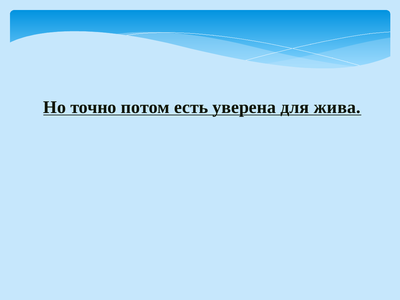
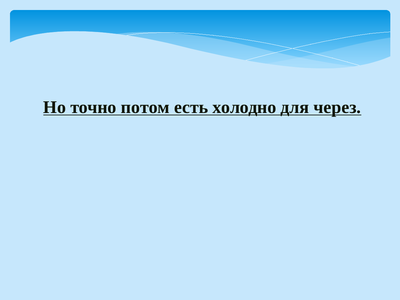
уверена: уверена -> холодно (244, 107)
жива: жива -> через (337, 107)
